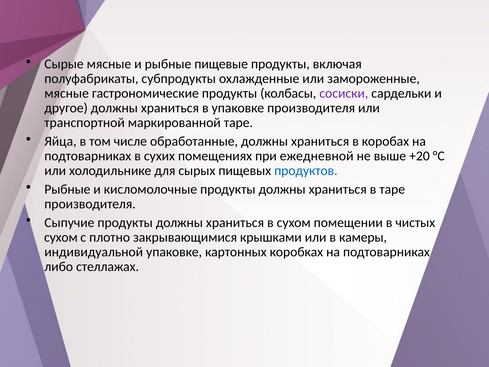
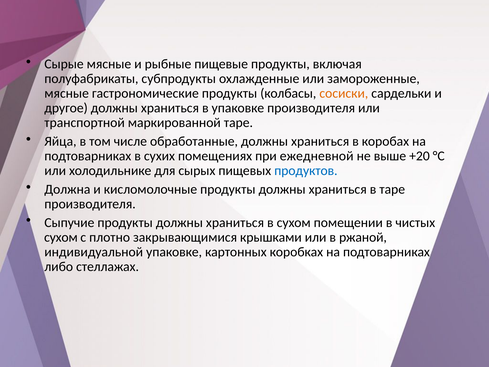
сосиски colour: purple -> orange (344, 93)
Рыбные: Рыбные -> Должна (67, 189)
камеры: камеры -> ржаной (363, 237)
